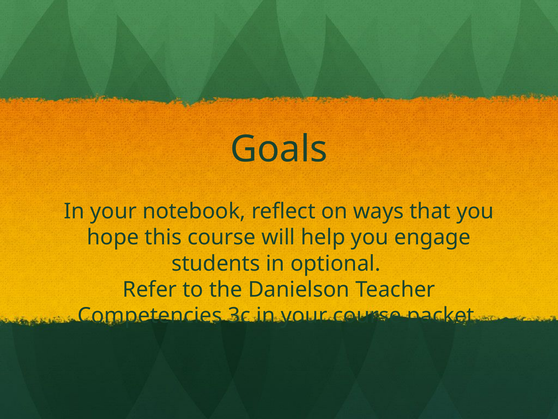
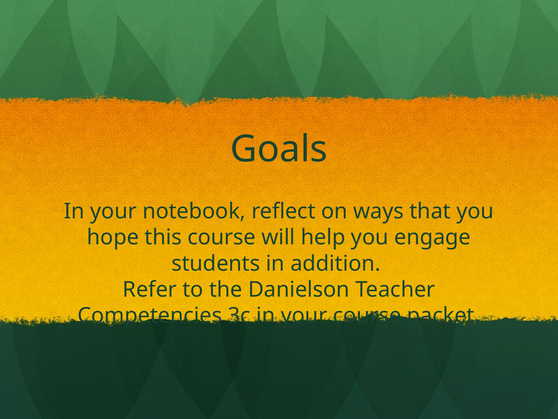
optional: optional -> addition (336, 263)
